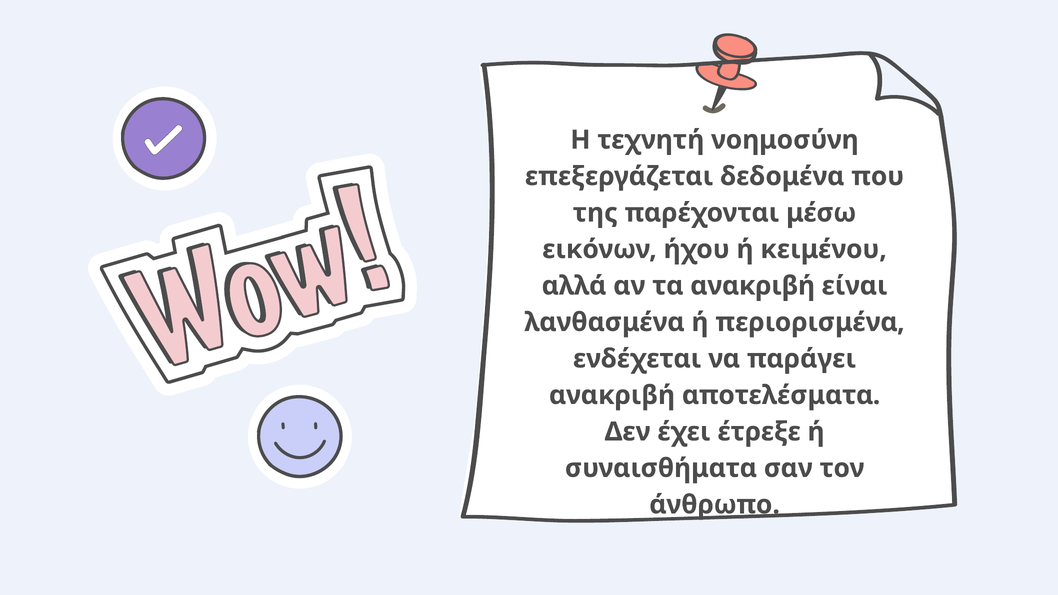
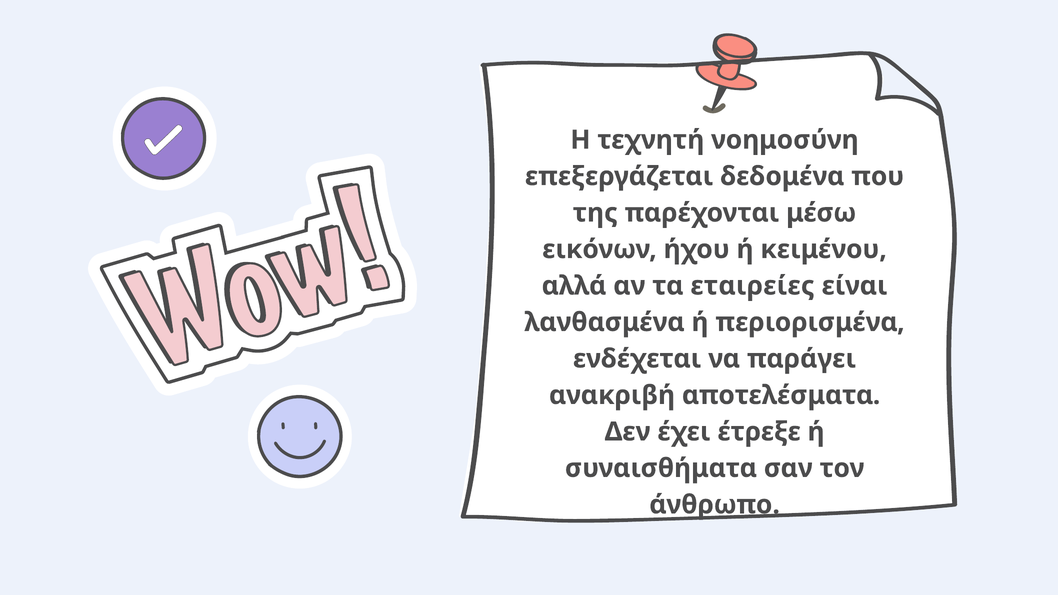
τα ανακριβή: ανακριβή -> εταιρείες (752, 286)
